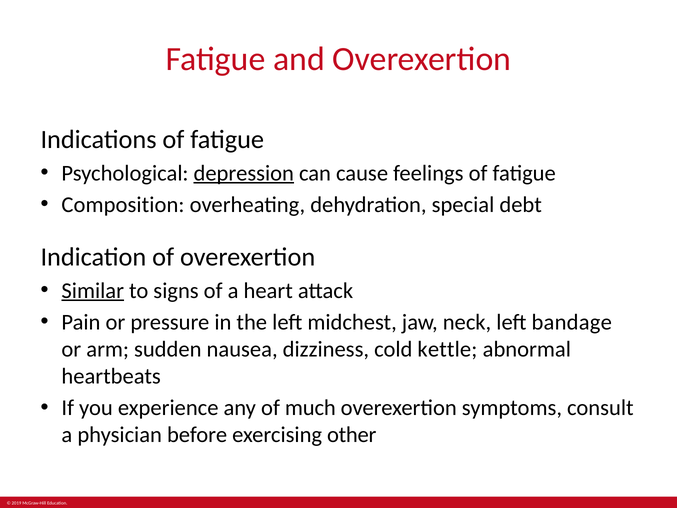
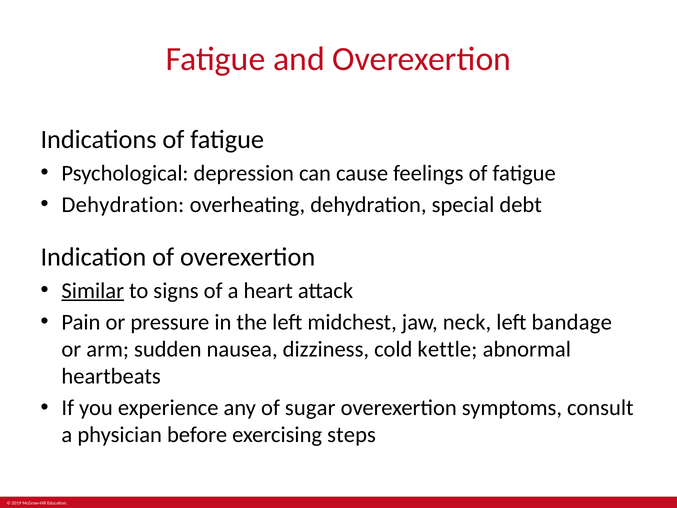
depression underline: present -> none (244, 173)
Composition: Composition -> Dehydration (123, 205)
much: much -> sugar (310, 408)
other: other -> steps (352, 435)
